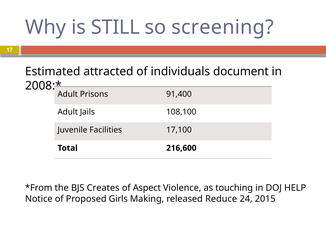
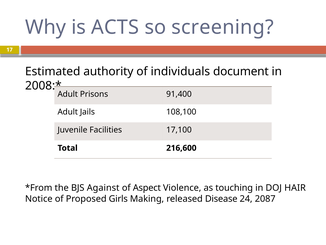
STILL: STILL -> ACTS (115, 27)
attracted: attracted -> authority (108, 71)
Creates: Creates -> Against (103, 187)
HELP: HELP -> HAIR (295, 187)
Reduce: Reduce -> Disease (221, 198)
2015: 2015 -> 2087 (265, 198)
